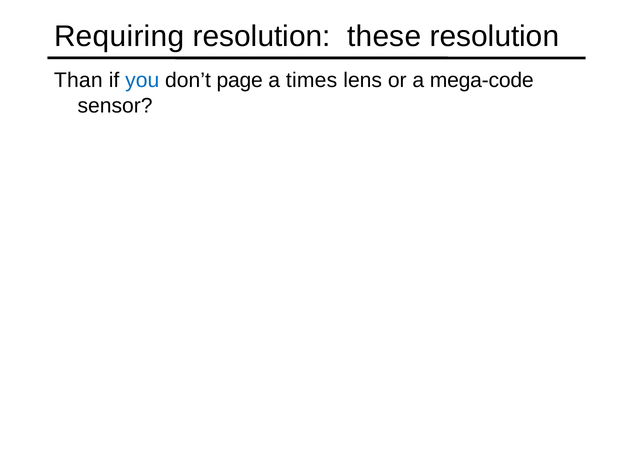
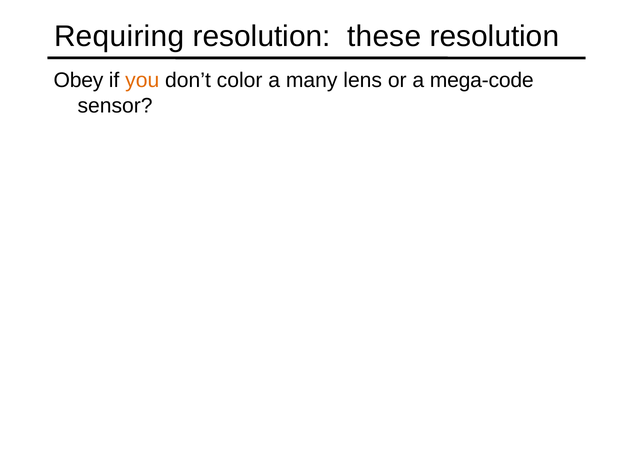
Than: Than -> Obey (79, 81)
you colour: blue -> orange (142, 81)
page: page -> color (240, 81)
times: times -> many (312, 81)
